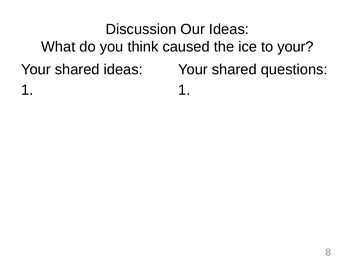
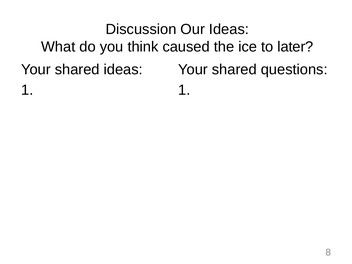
to your: your -> later (295, 47)
